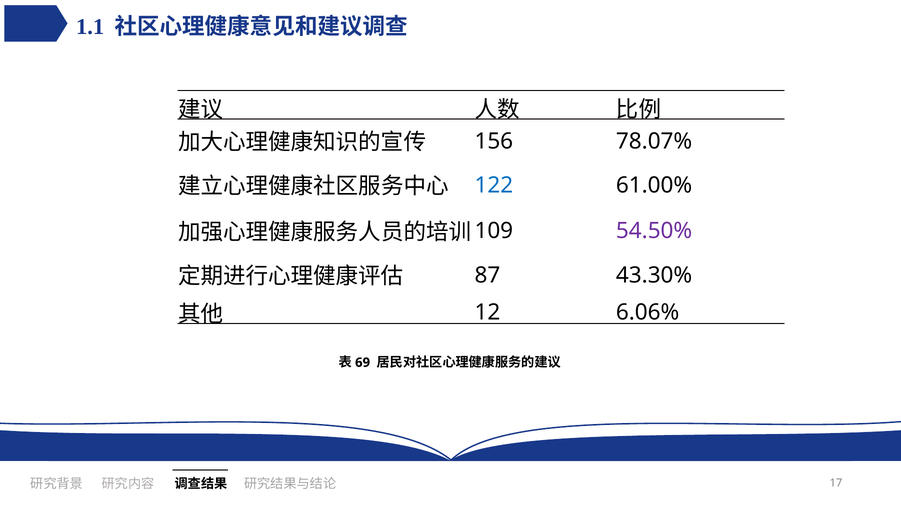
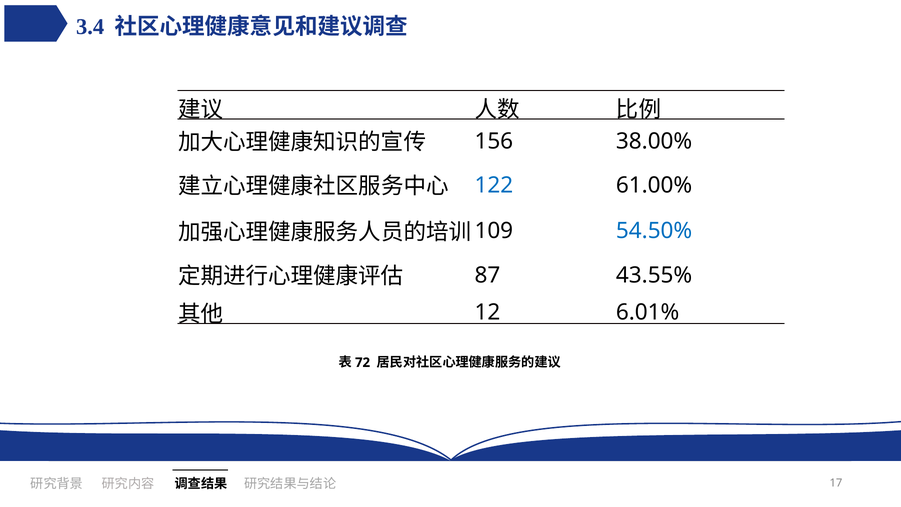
1.1: 1.1 -> 3.4 (90, 27)
78.07%: 78.07% -> 38.00% (654, 141)
54.50% colour: purple -> blue (654, 231)
43.30%: 43.30% -> 43.55% (654, 275)
6.06%: 6.06% -> 6.01% (648, 312)
69: 69 -> 72 (363, 362)
